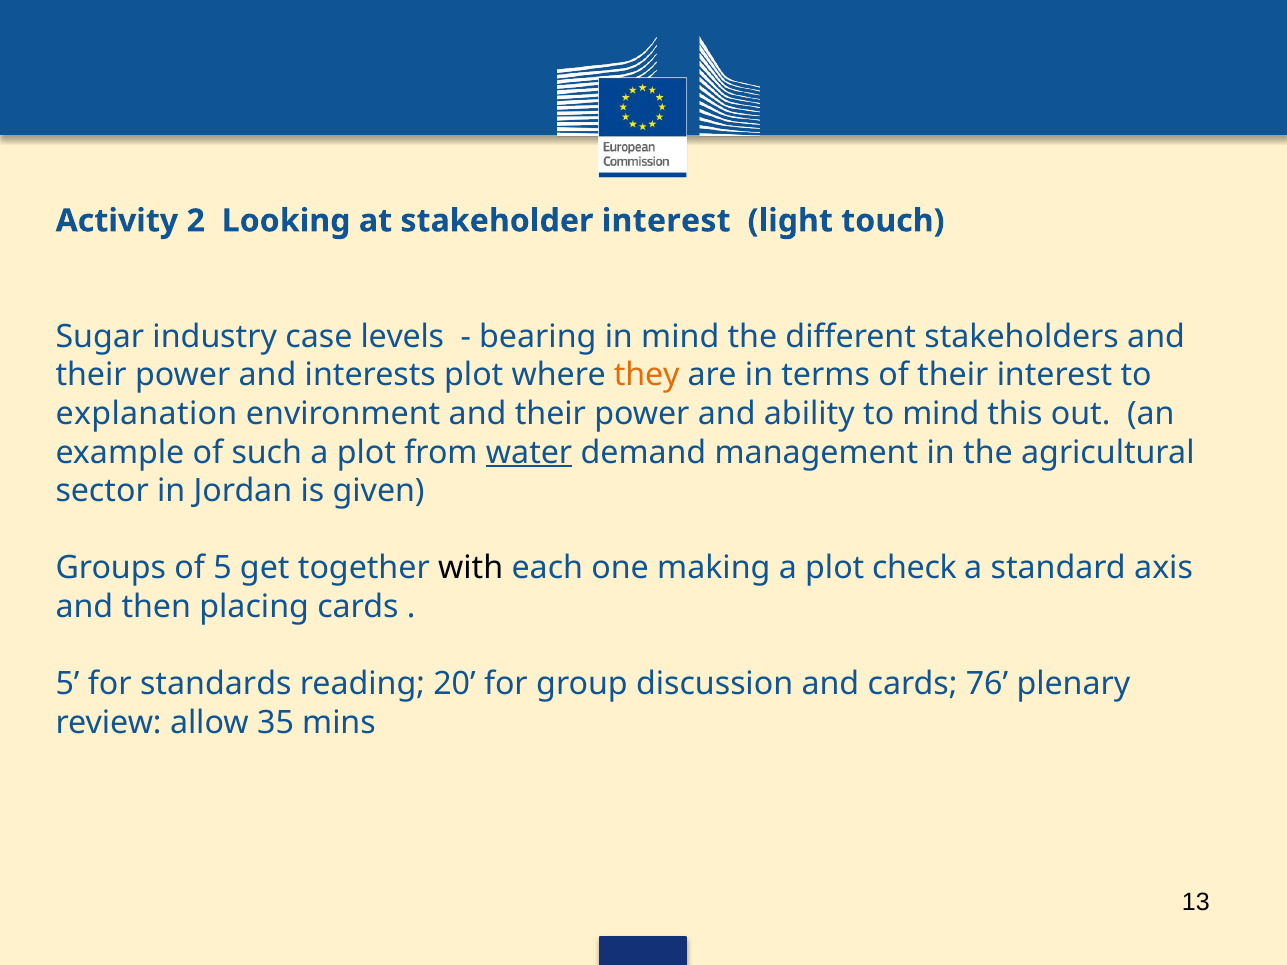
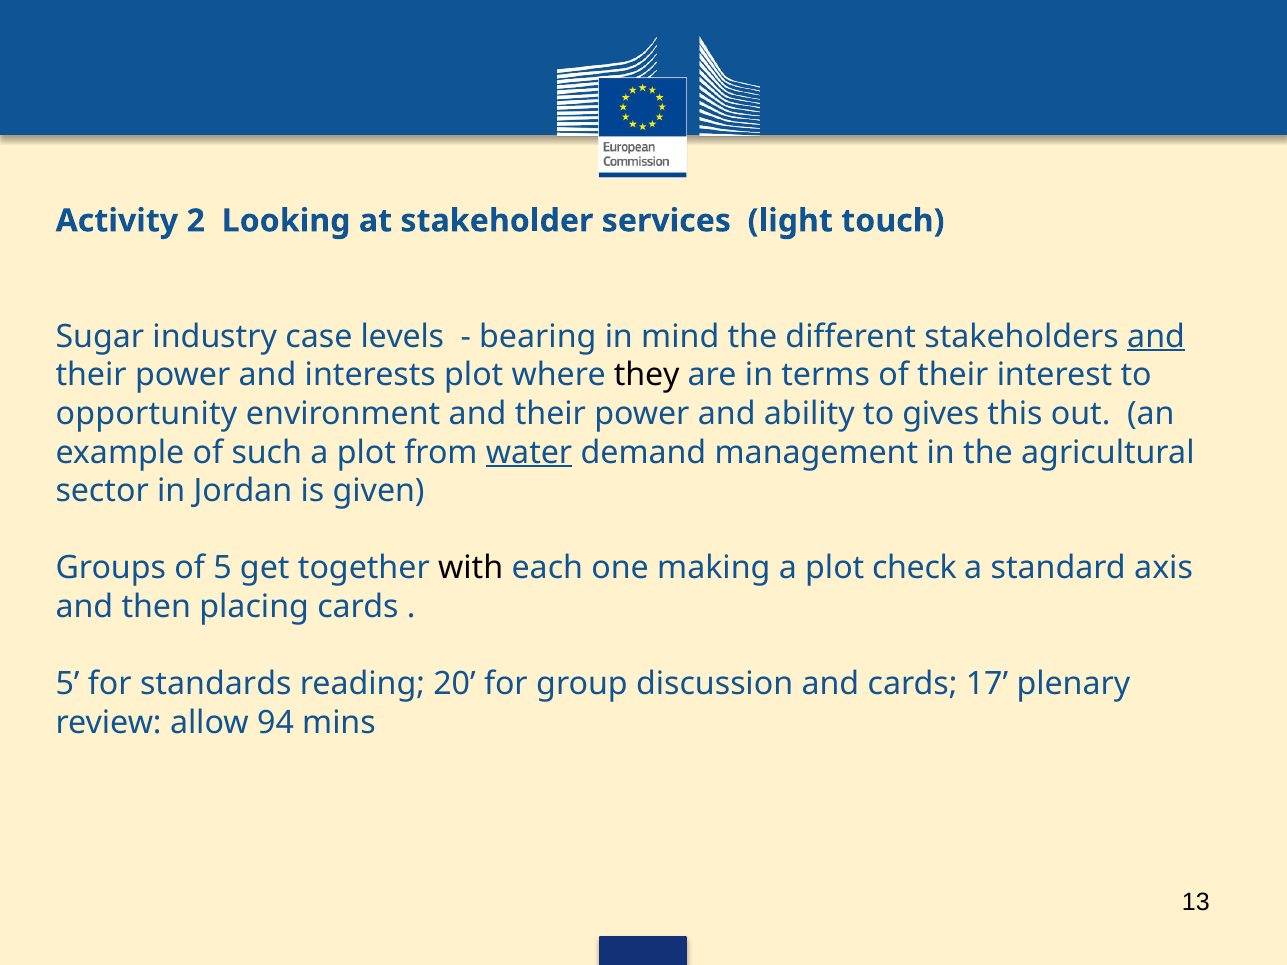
stakeholder interest: interest -> services (666, 221)
and underline: none -> present (1156, 337)
they colour: orange -> black (647, 375)
explanation: explanation -> opportunity (146, 414)
to mind: mind -> gives (941, 414)
76: 76 -> 17 (987, 684)
35: 35 -> 94 (276, 723)
